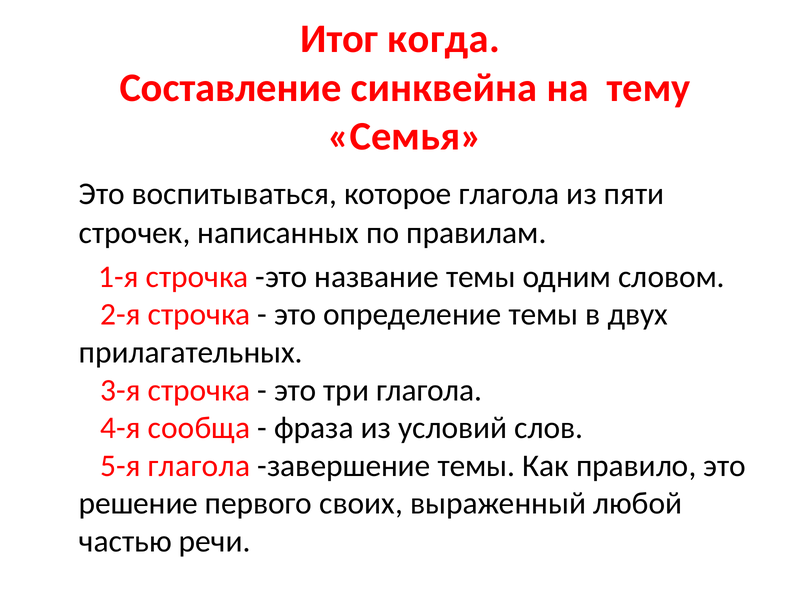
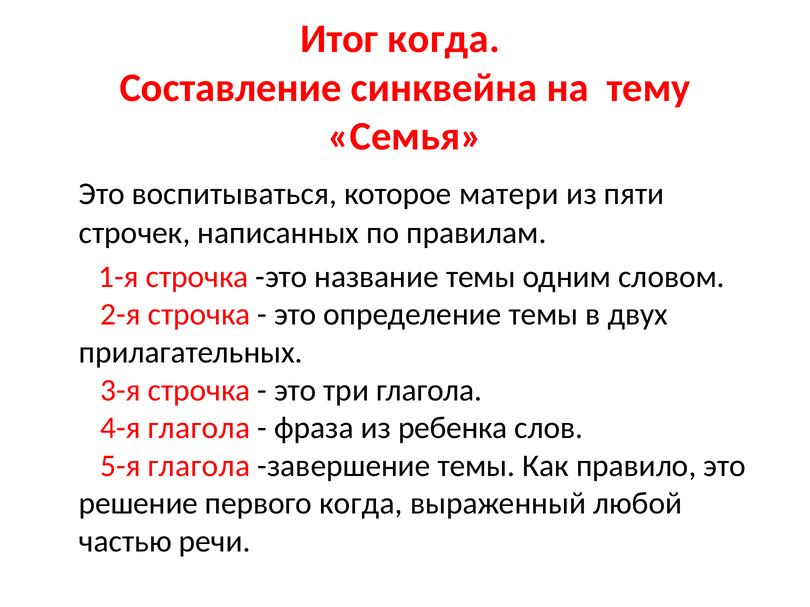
которое глагола: глагола -> матери (509, 194)
4-я сообща: сообща -> глагола (199, 428)
условий: условий -> ребенка (453, 428)
первого своих: своих -> когда (361, 504)
